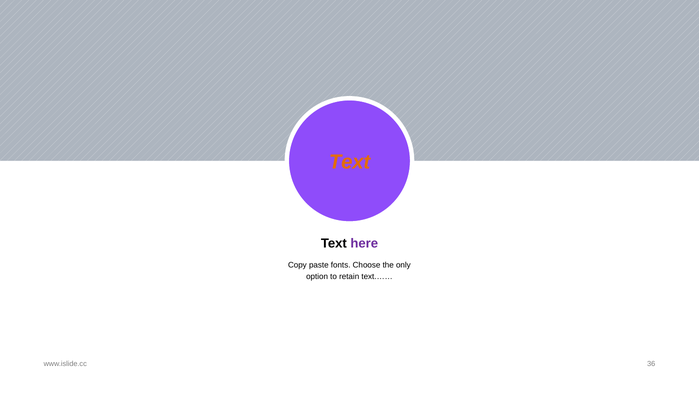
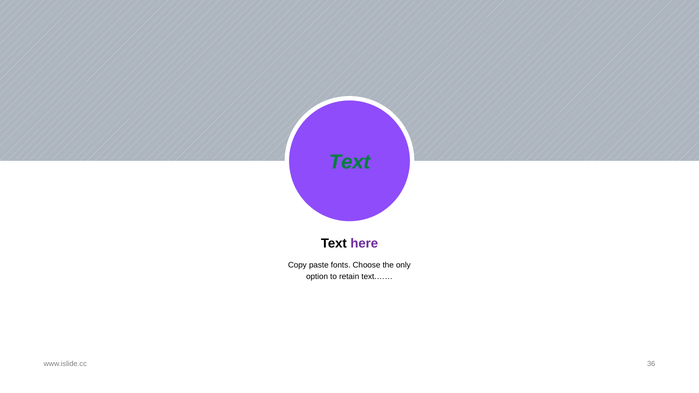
Text colour: orange -> green (350, 162)
